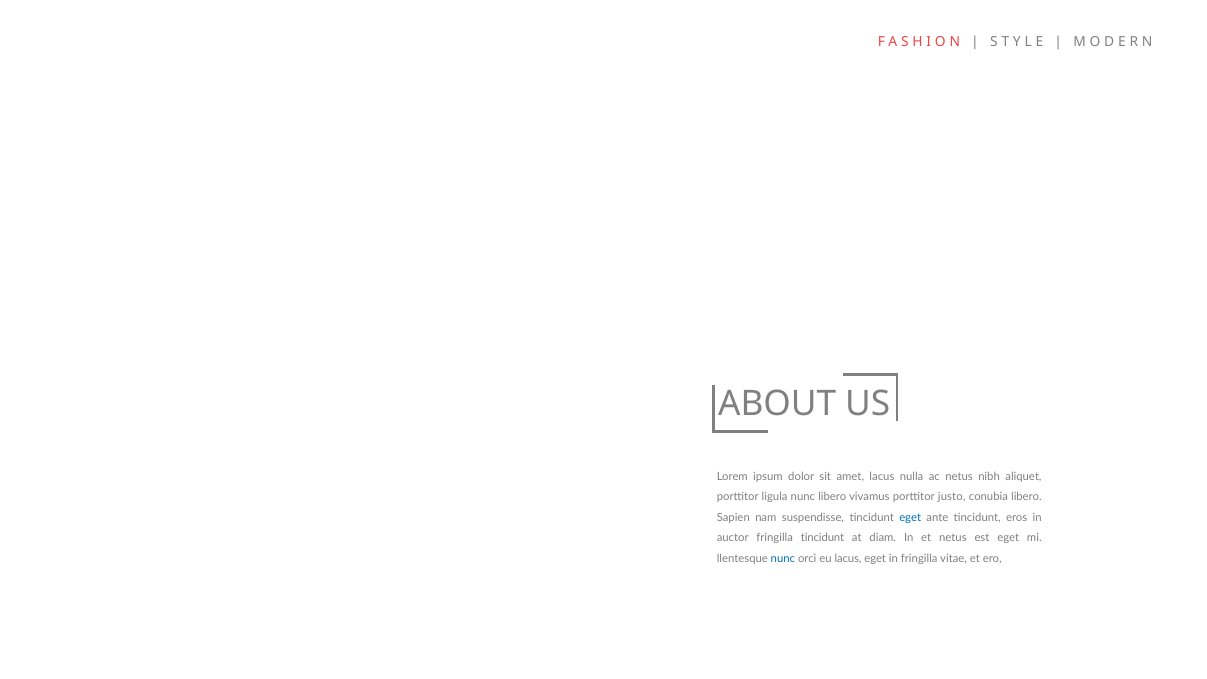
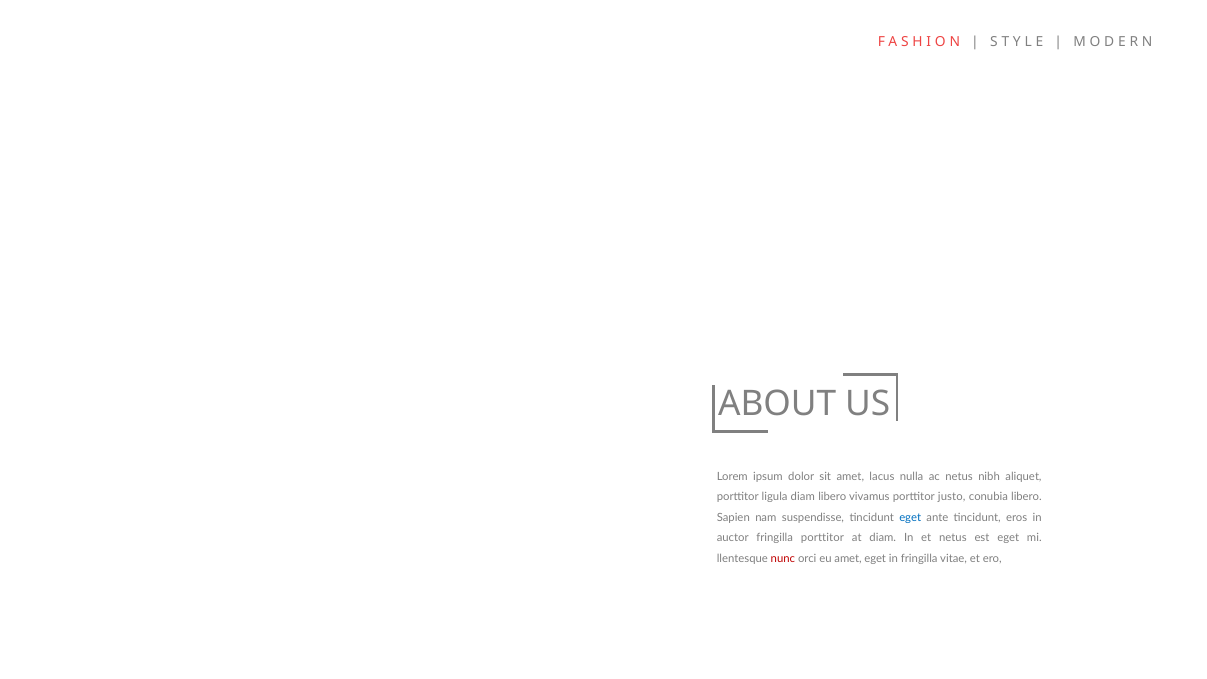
ligula nunc: nunc -> diam (803, 497)
fringilla tincidunt: tincidunt -> porttitor (822, 538)
nunc colour: blue -> red (783, 558)
eu lacus: lacus -> amet (848, 558)
